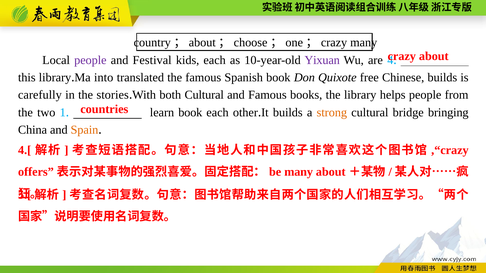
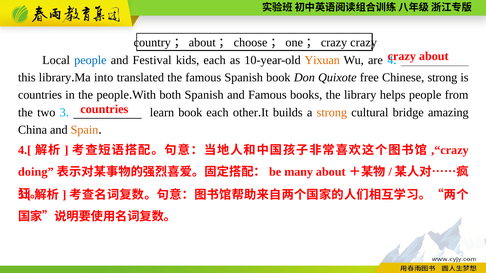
country；about；choose；one；crazy many: many -> crazy (364, 43)
people colour: purple -> blue (90, 60)
Yixuan colour: purple -> orange (322, 60)
Chinese builds: builds -> strong (442, 78)
carefully: carefully -> countries (40, 95)
the stories: stories -> people (113, 95)
both Cultural: Cultural -> Spanish (204, 95)
1: 1 -> 3 (63, 113)
bringing: bringing -> amazing (448, 113)
offers: offers -> doing (36, 172)
